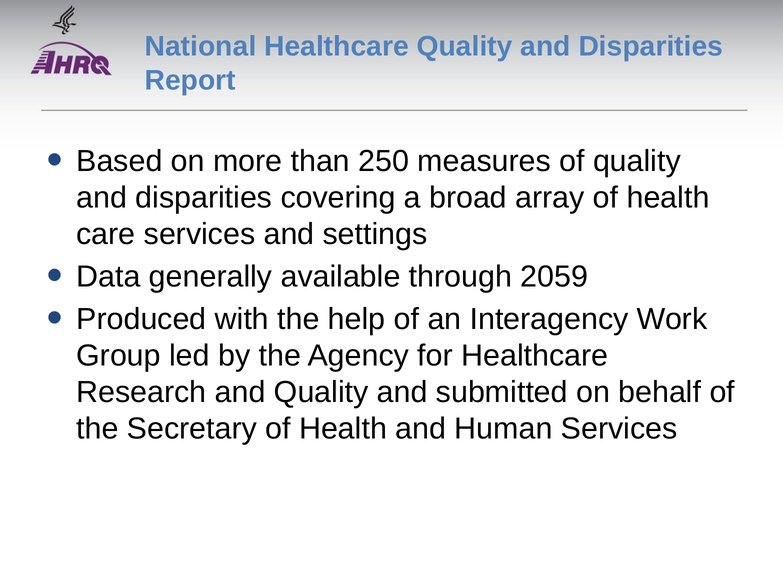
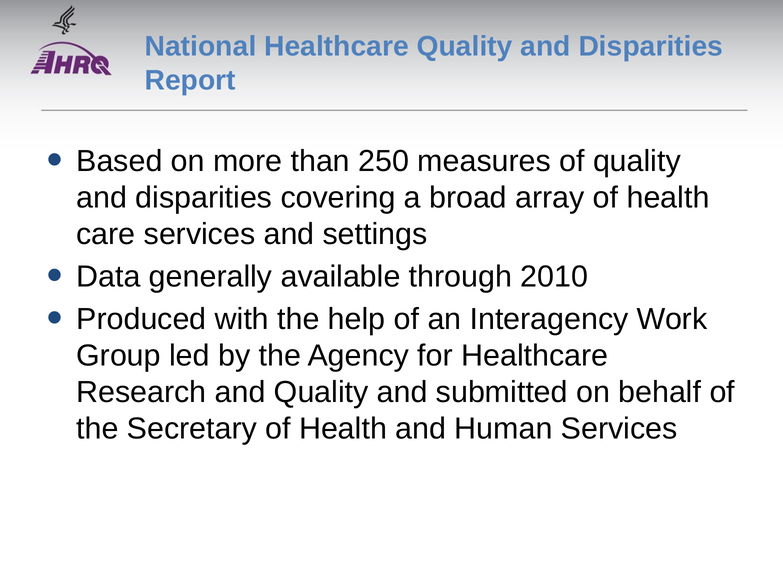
2059: 2059 -> 2010 (554, 277)
